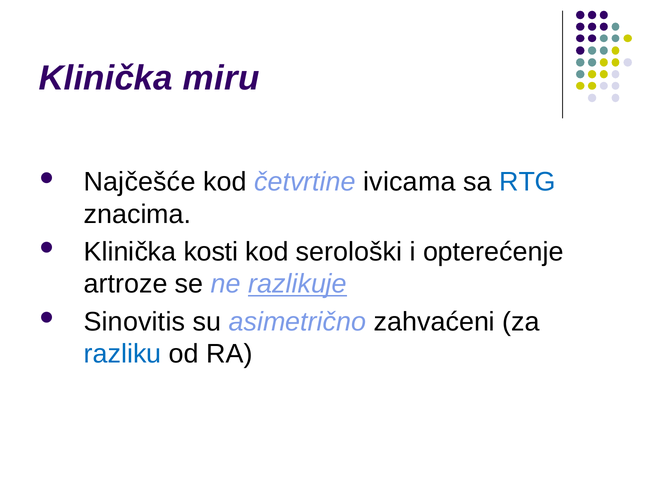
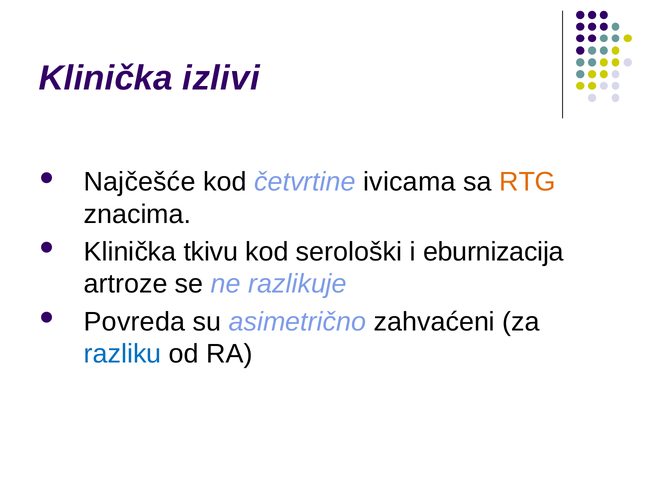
miru: miru -> izlivi (221, 78)
RTG colour: blue -> orange (527, 182)
kosti: kosti -> tkivu (211, 252)
opterećenje: opterećenje -> eburnizacija (493, 252)
razlikuje underline: present -> none (298, 284)
Sinovitis: Sinovitis -> Povreda (134, 322)
